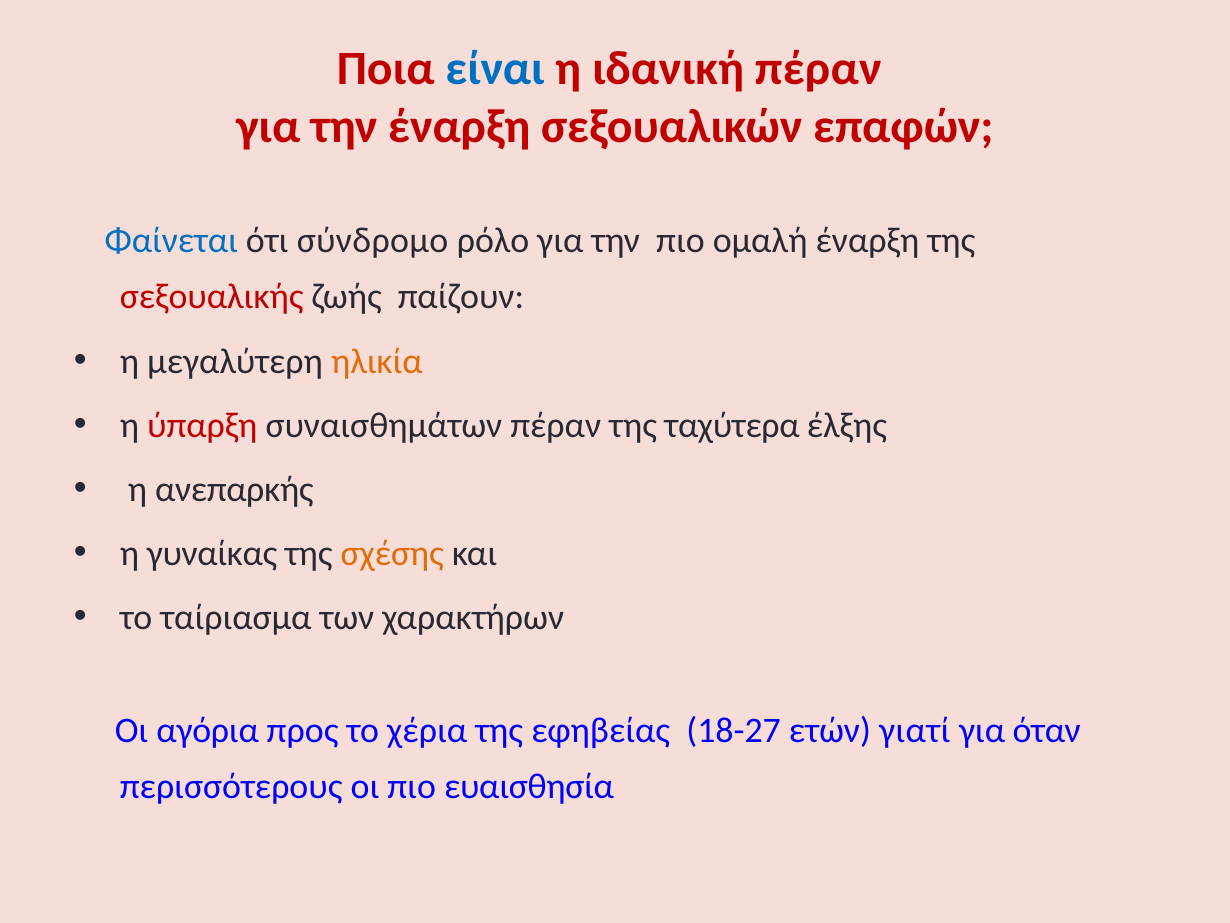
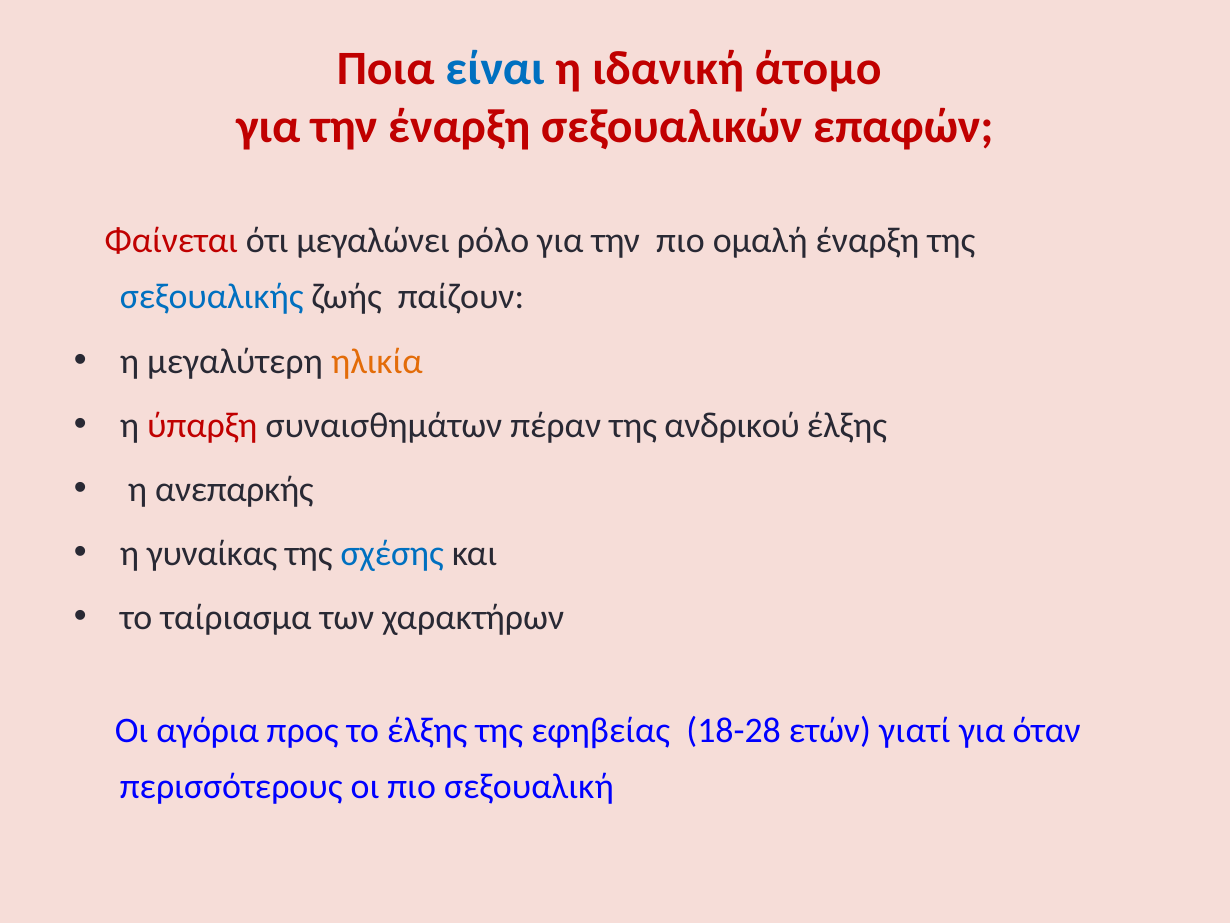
ιδανική πέραν: πέραν -> άτομο (818, 69)
Φαίνεται colour: blue -> red (171, 241)
σύνδρομο: σύνδρομο -> μεγαλώνει (373, 241)
σεξουαλικής colour: red -> blue (212, 297)
ταχύτερα: ταχύτερα -> ανδρικού (732, 425)
σχέσης colour: orange -> blue (392, 553)
το χέρια: χέρια -> έλξης (427, 730)
18-27: 18-27 -> 18-28 (734, 730)
ευαισθησία: ευαισθησία -> σεξουαλική (529, 786)
